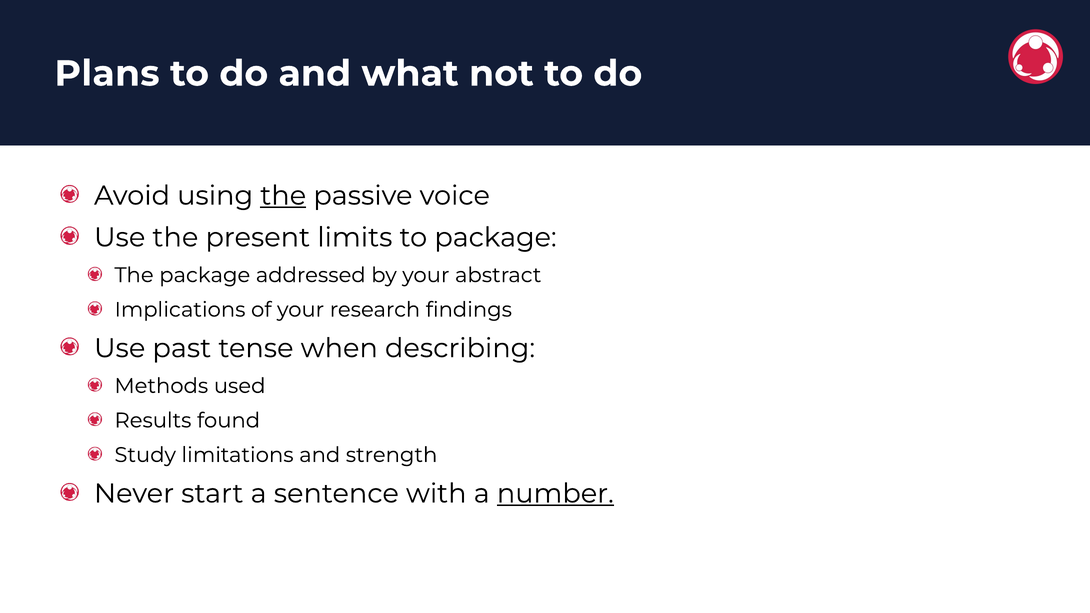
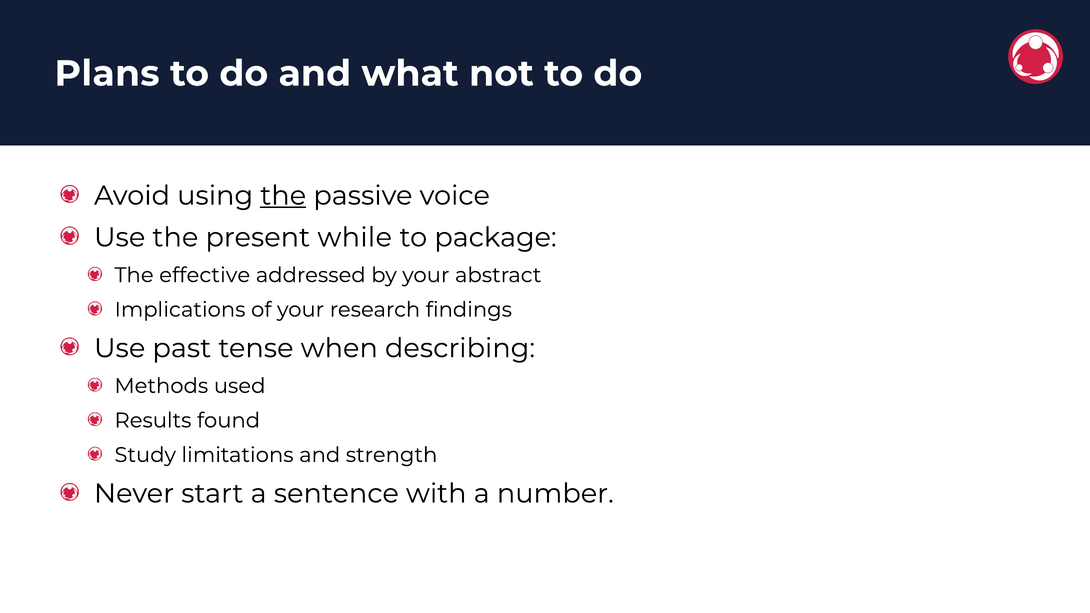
limits: limits -> while (355, 237)
The package: package -> effective (205, 275)
number underline: present -> none (555, 494)
